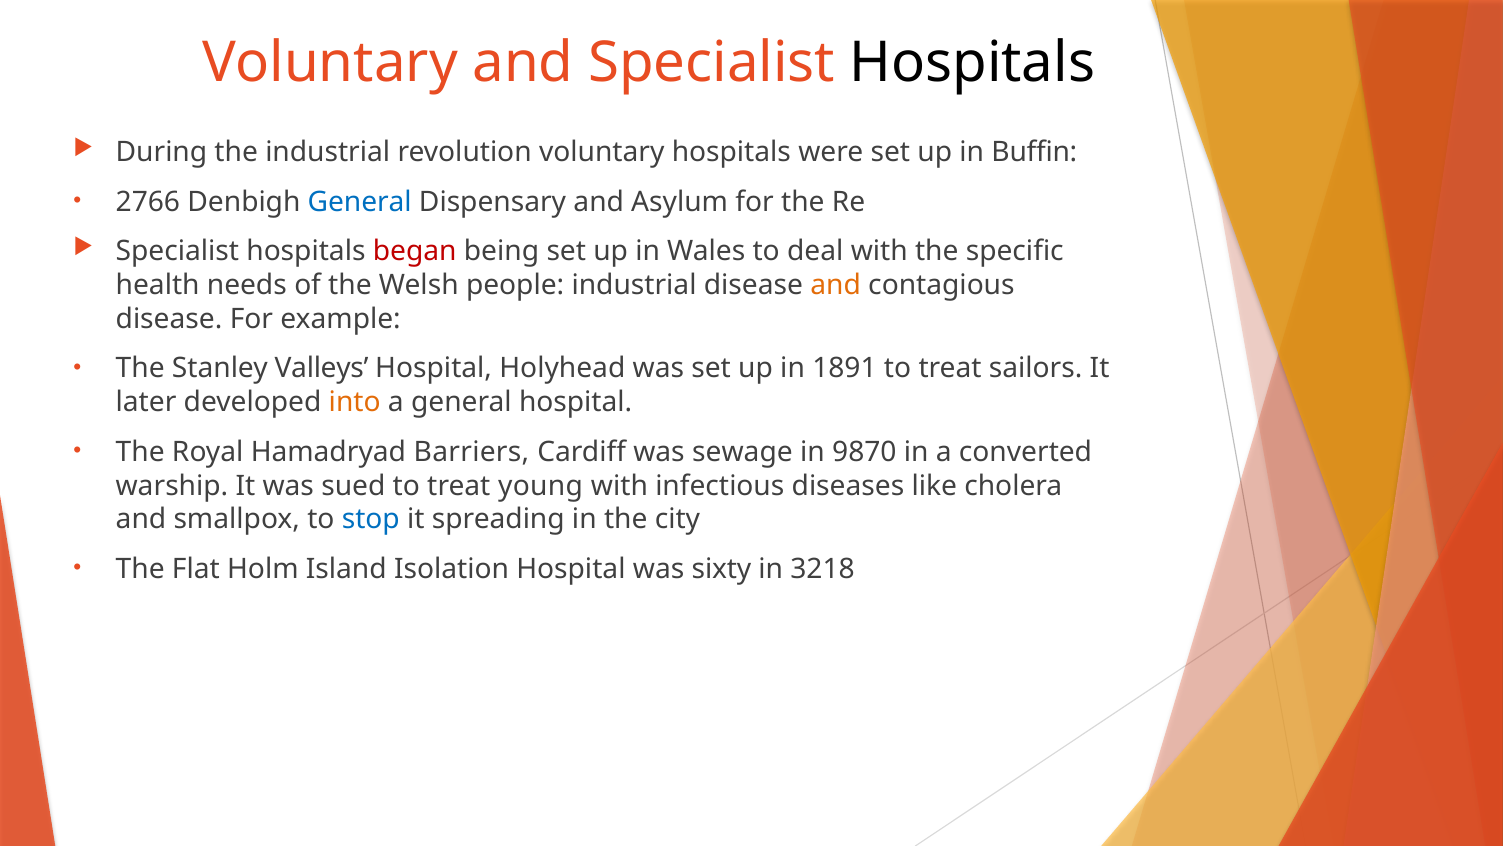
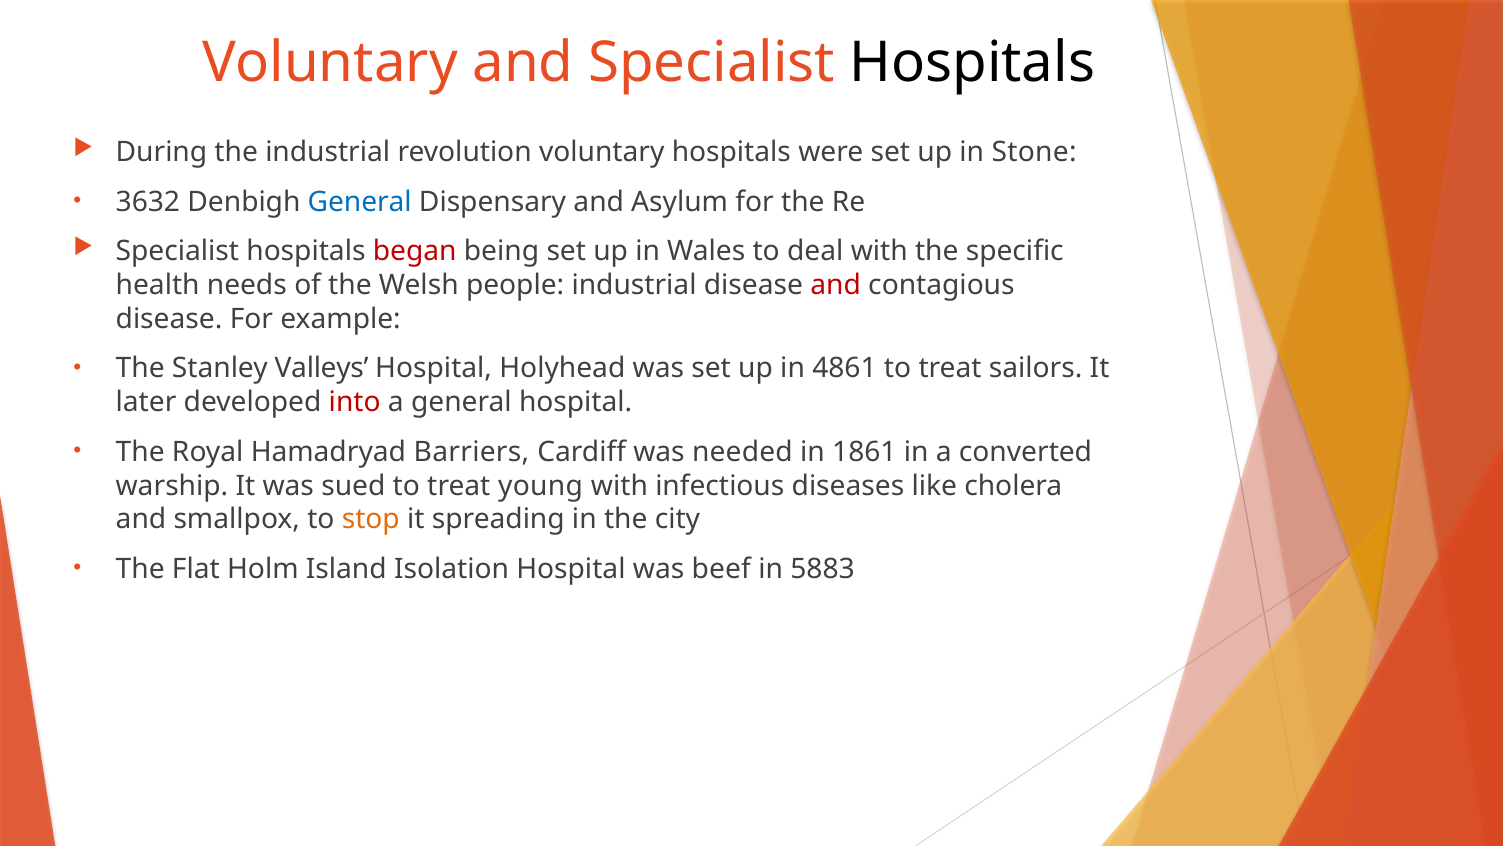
Buffin: Buffin -> Stone (1034, 152)
2766: 2766 -> 3632 (148, 202)
and colour: orange -> red (836, 285)
1891: 1891 -> 4861 (844, 368)
into colour: orange -> red (355, 402)
sewage: sewage -> needed (742, 452)
9870: 9870 -> 1861 (864, 452)
stop colour: blue -> orange (371, 519)
sixty: sixty -> beef (721, 569)
3218: 3218 -> 5883 (823, 569)
